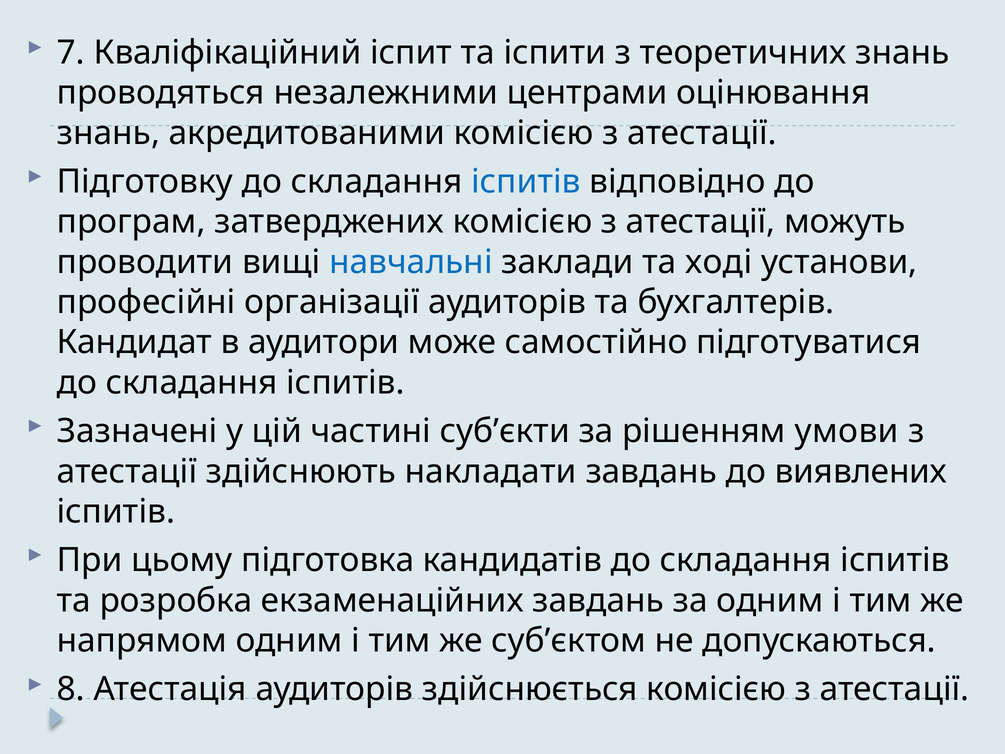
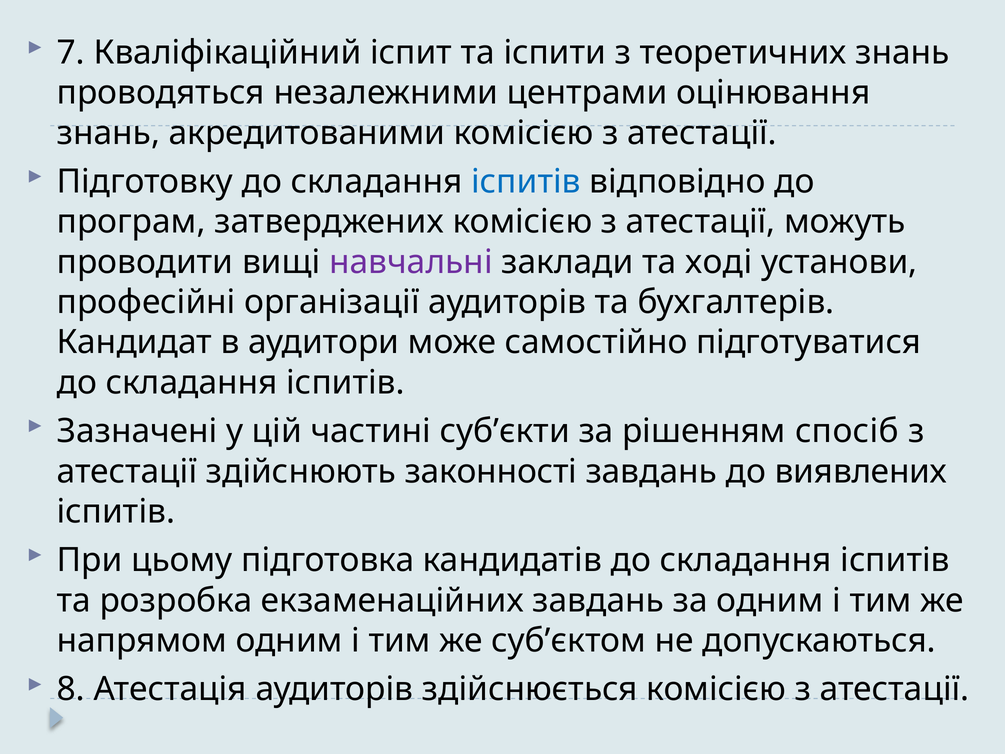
навчальні colour: blue -> purple (411, 262)
умови: умови -> спосіб (847, 431)
накладати: накладати -> законності (491, 471)
